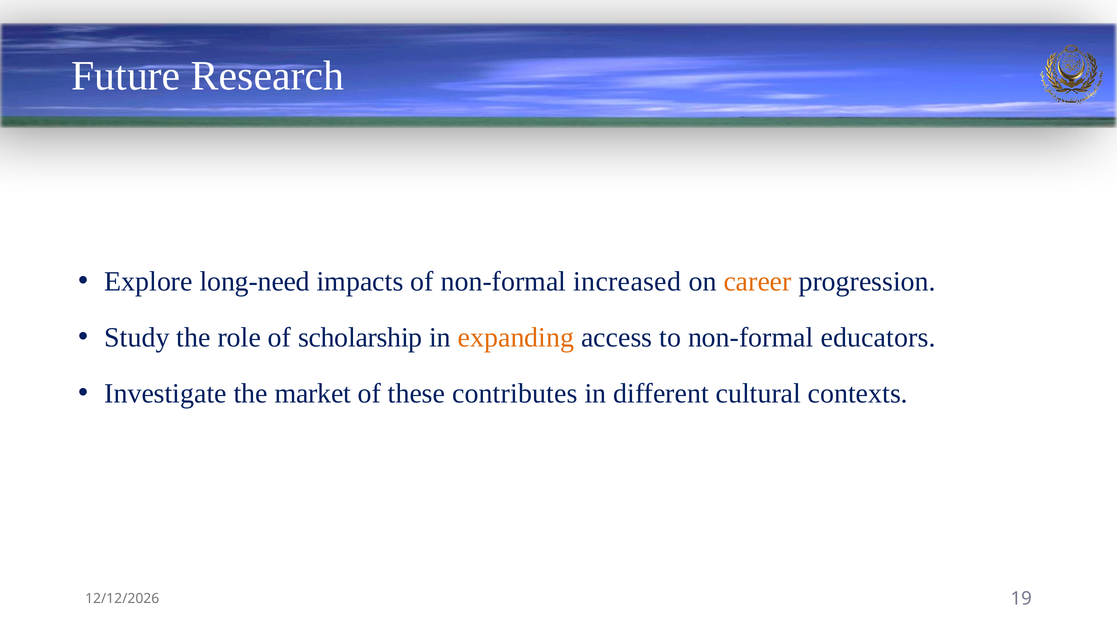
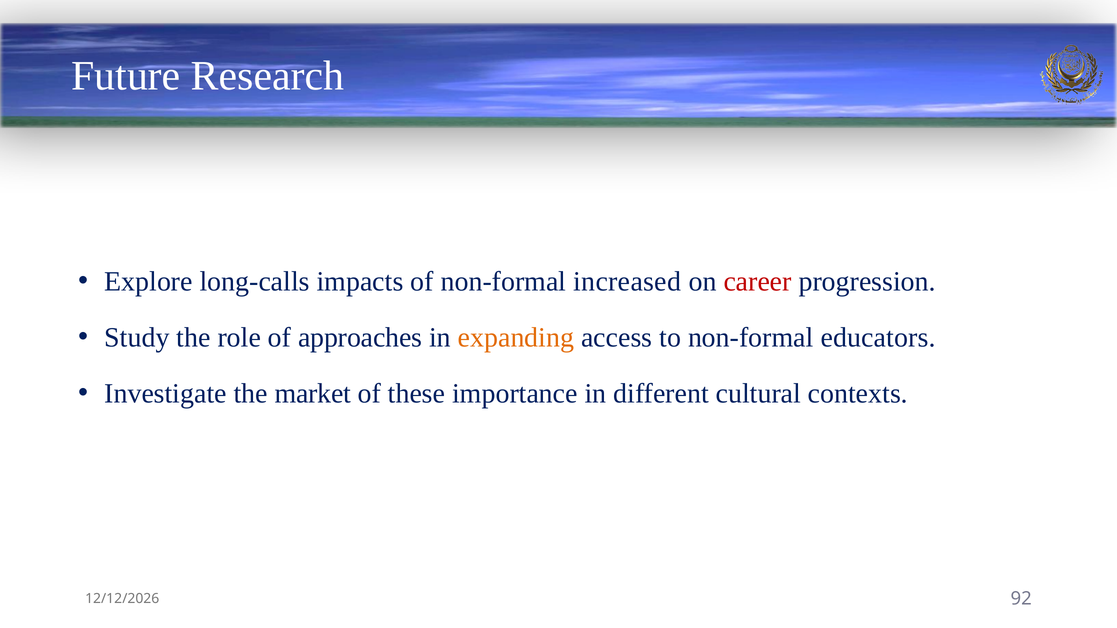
long-need: long-need -> long-calls (255, 282)
career colour: orange -> red (758, 282)
scholarship: scholarship -> approaches (360, 338)
contributes: contributes -> importance (515, 394)
19: 19 -> 92 (1021, 599)
